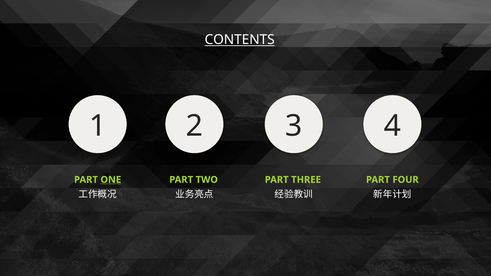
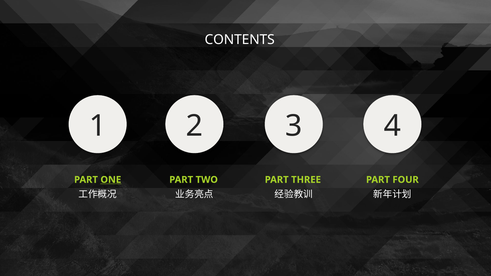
CONTENTS underline: present -> none (240, 40)
